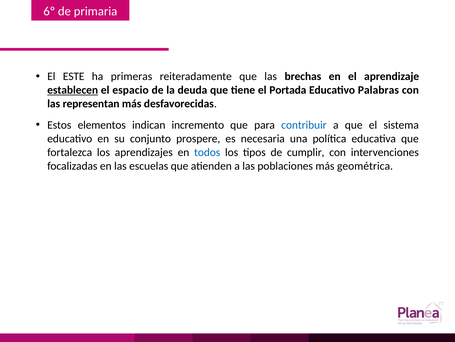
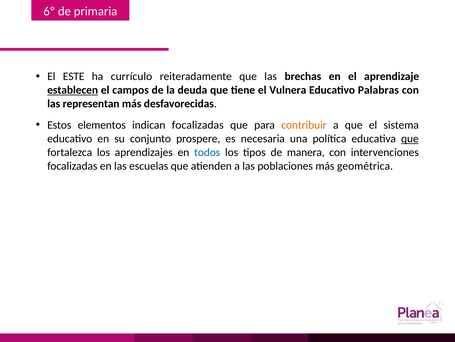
primeras: primeras -> currículo (131, 76)
espacio: espacio -> campos (131, 90)
Portada: Portada -> Vulnera (288, 90)
indican incremento: incremento -> focalizadas (198, 125)
contribuir colour: blue -> orange (304, 125)
que underline: none -> present (410, 139)
cumplir: cumplir -> manera (306, 152)
